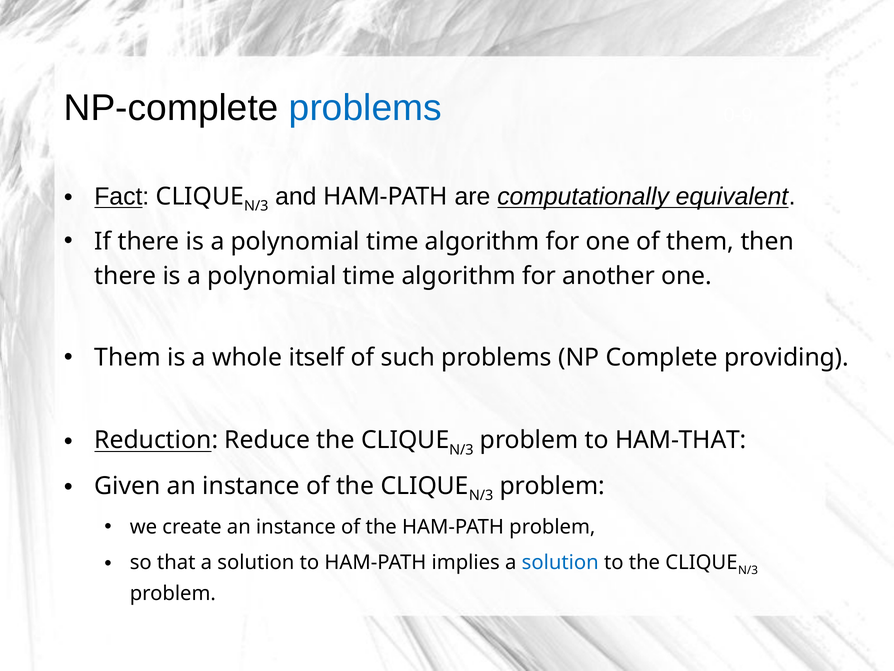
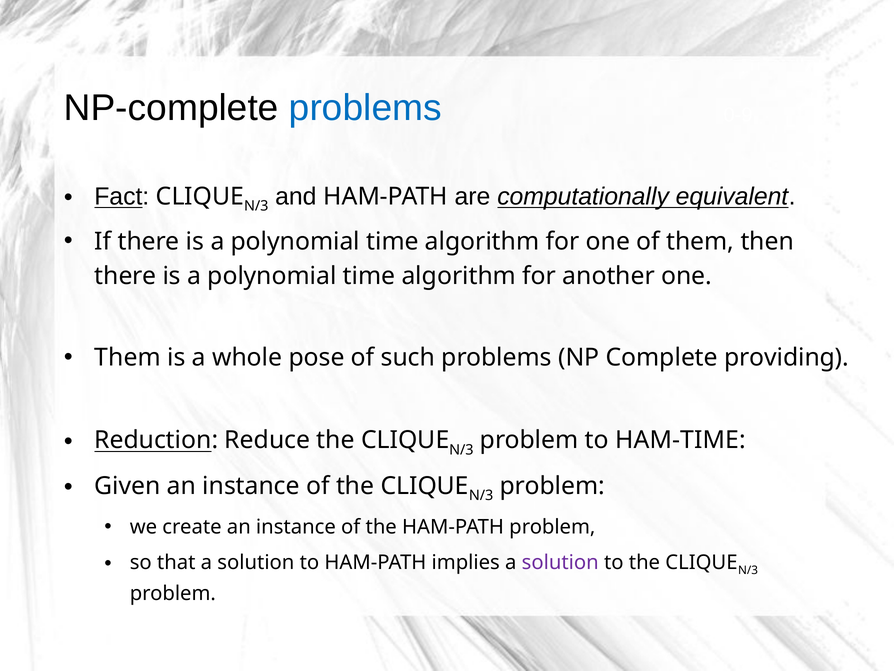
itself: itself -> pose (317, 357)
HAM-THAT: HAM-THAT -> HAM-TIME (681, 440)
solution colour: blue -> purple (560, 562)
